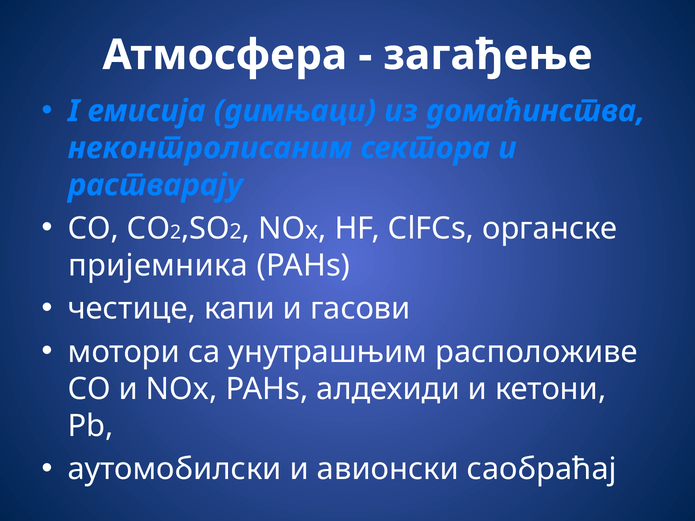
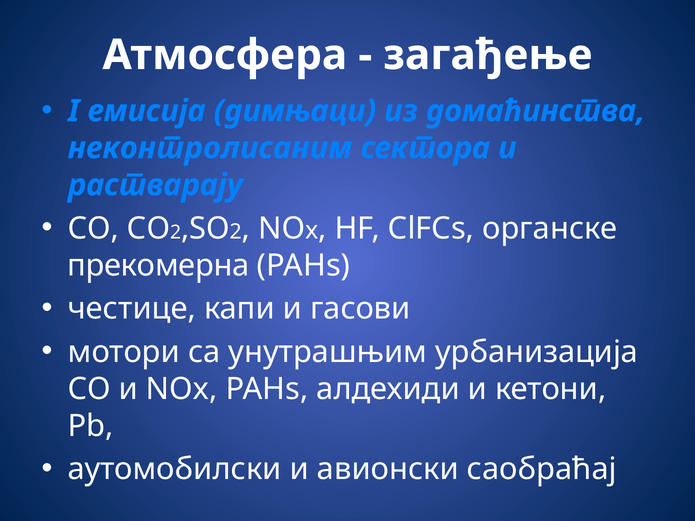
пријемника: пријемника -> прекомерна (158, 266)
расположиве: расположиве -> урбанизација (537, 352)
